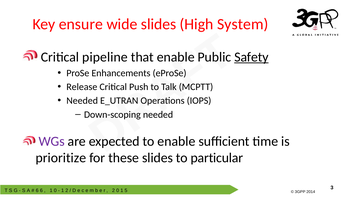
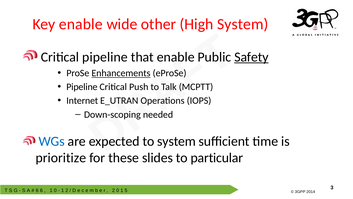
Key ensure: ensure -> enable (81, 24)
wide slides: slides -> other (159, 24)
Enhancements underline: none -> present (121, 73)
Release: Release -> Pipeline (82, 87)
Needed: Needed -> Internet (82, 101)
WGs colour: purple -> blue (52, 141)
enable: enable -> system (177, 141)
